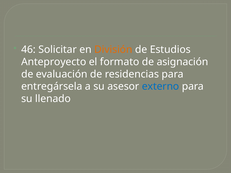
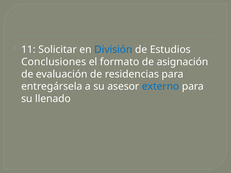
46: 46 -> 11 (28, 50)
División colour: orange -> blue (113, 50)
Anteproyecto: Anteproyecto -> Conclusiones (54, 62)
